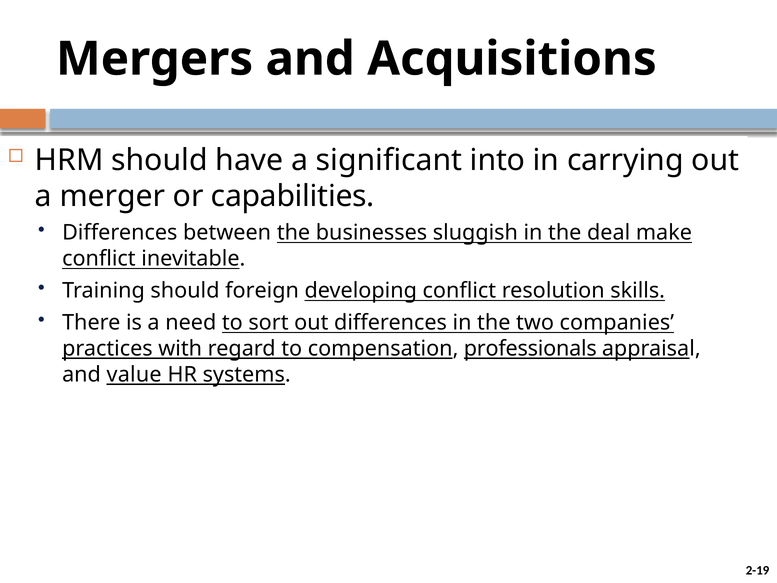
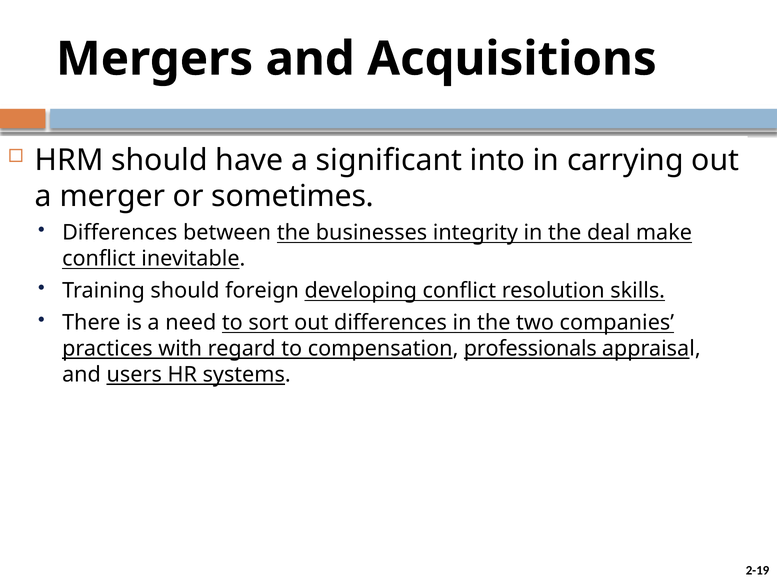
capabilities: capabilities -> sometimes (293, 196)
sluggish: sluggish -> integrity (475, 233)
value: value -> users (134, 374)
